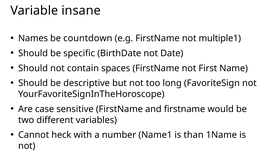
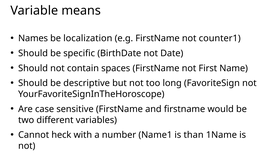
insane: insane -> means (81, 11)
countdown: countdown -> localization (88, 38)
multiple1: multiple1 -> counter1 (220, 38)
